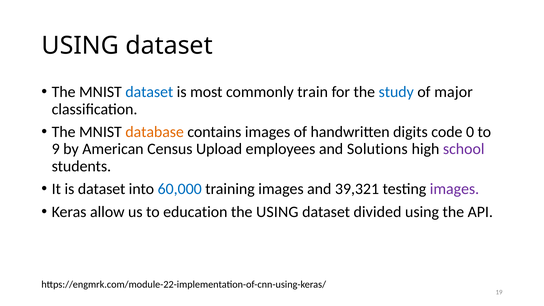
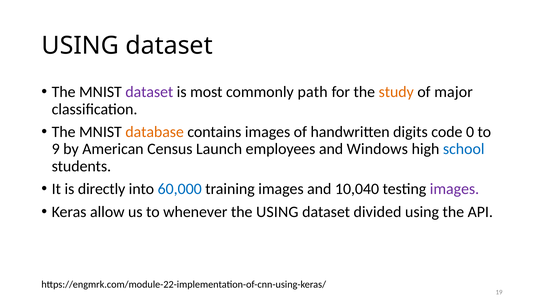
dataset colour: blue -> purple (149, 92)
train: train -> path (313, 92)
study colour: blue -> orange (396, 92)
Upload: Upload -> Launch (219, 149)
Solutions: Solutions -> Windows (377, 149)
school colour: purple -> blue (464, 149)
is dataset: dataset -> directly (102, 189)
39,321: 39,321 -> 10,040 (357, 189)
education: education -> whenever (195, 212)
